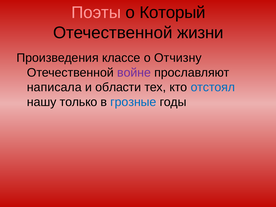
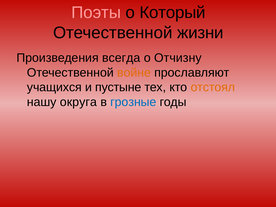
классе: классе -> всегда (121, 58)
войне colour: purple -> orange (134, 73)
написала: написала -> учащихся (54, 87)
области: области -> пустыне (118, 87)
отстоял colour: blue -> orange (213, 87)
только: только -> округа (78, 102)
